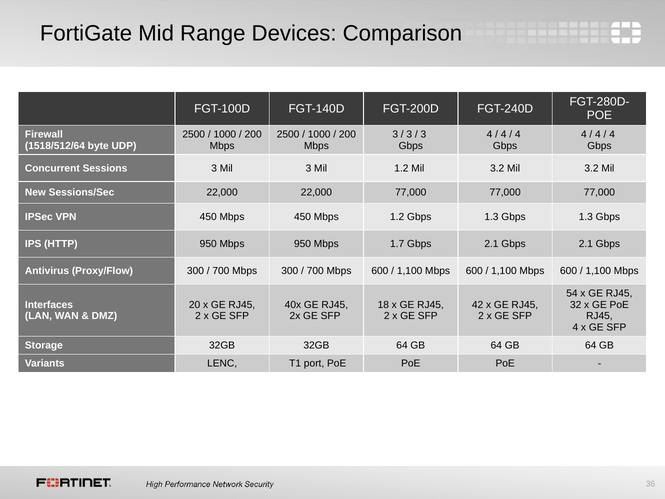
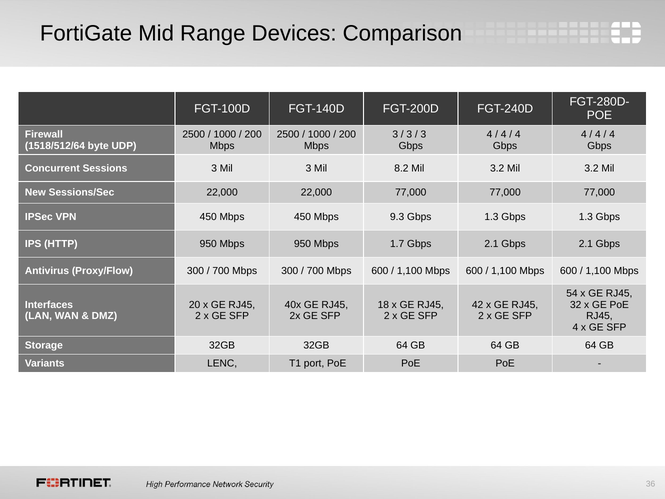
Mil 1.2: 1.2 -> 8.2 (401, 168)
Mbps 1.2: 1.2 -> 9.3 (397, 217)
